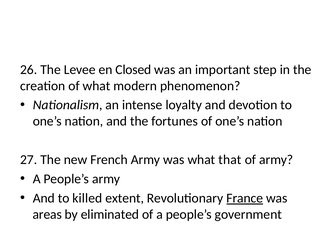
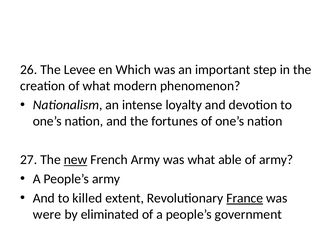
Closed: Closed -> Which (133, 70)
new underline: none -> present (76, 160)
that: that -> able (230, 160)
areas: areas -> were (47, 214)
